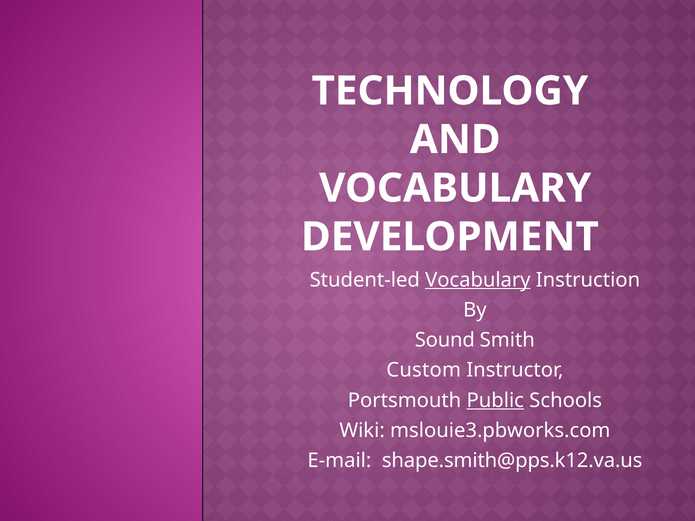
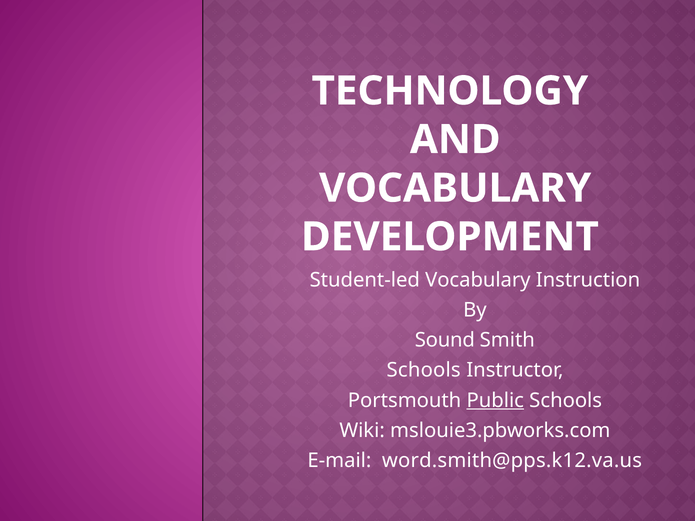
Vocabulary underline: present -> none (478, 280)
Custom: Custom -> Schools (424, 370)
shape.smith@pps.k12.va.us: shape.smith@pps.k12.va.us -> word.smith@pps.k12.va.us (512, 461)
